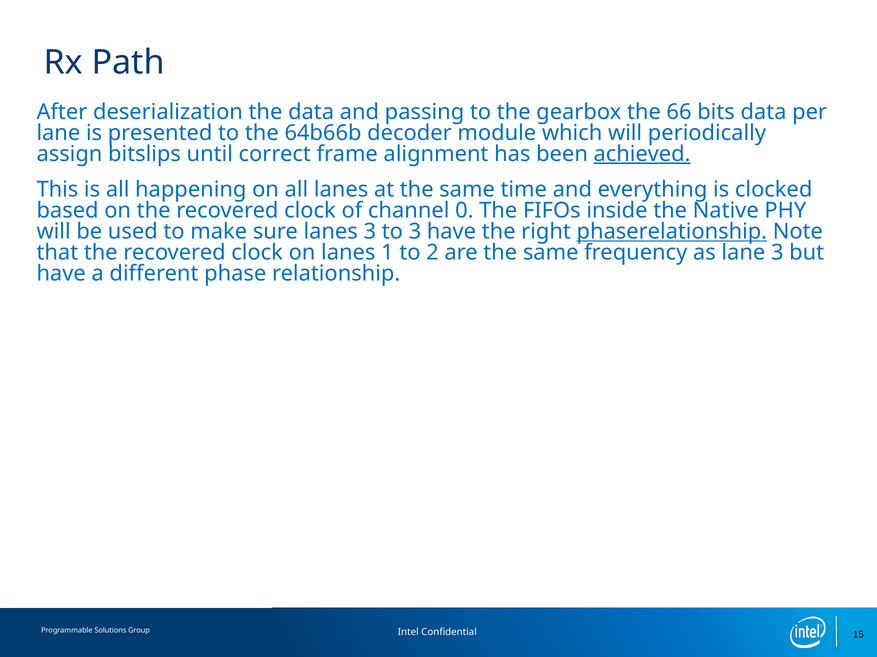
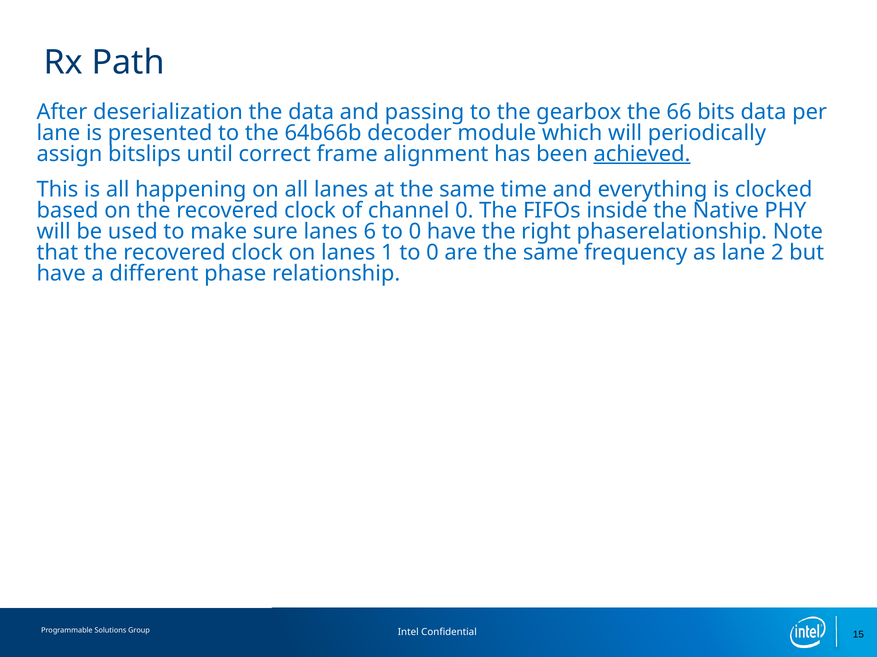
lanes 3: 3 -> 6 (370, 232)
3: 3 -> 0 (415, 232)
phaserelationship underline: present -> none (672, 232)
1 to 2: 2 -> 0 (432, 253)
lane 3: 3 -> 2 (777, 253)
